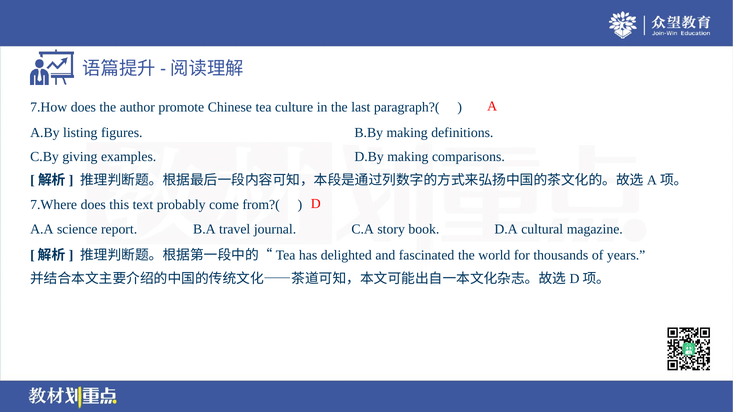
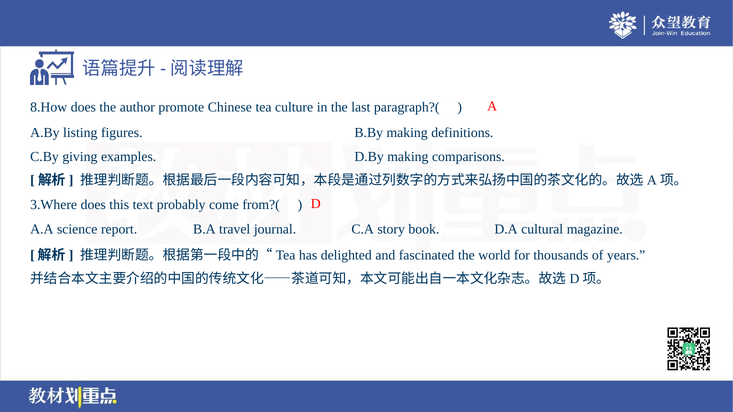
7.How: 7.How -> 8.How (49, 107)
7.Where: 7.Where -> 3.Where (54, 205)
